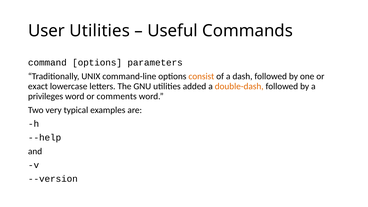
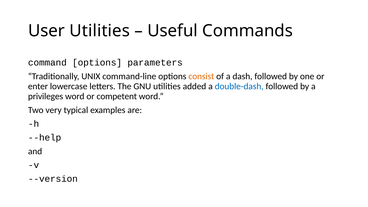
exact: exact -> enter (38, 86)
double-dash colour: orange -> blue (239, 86)
comments: comments -> competent (117, 96)
